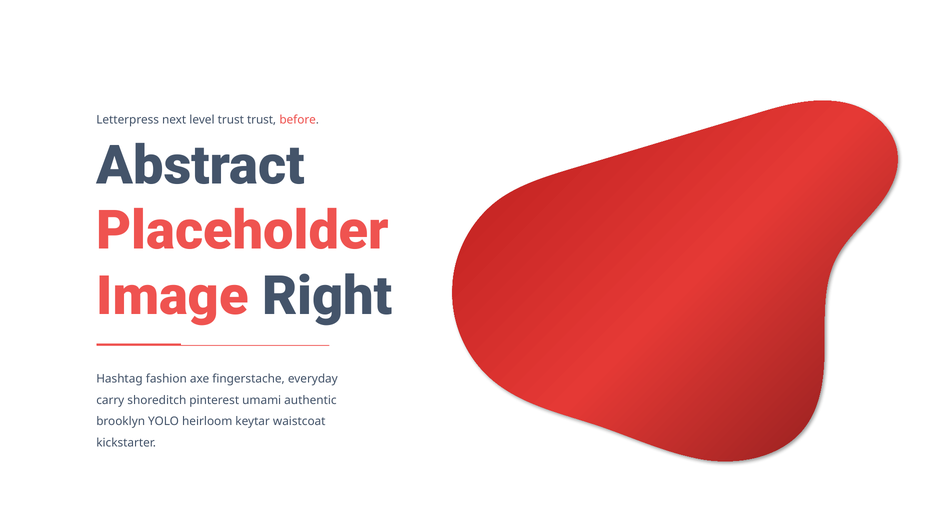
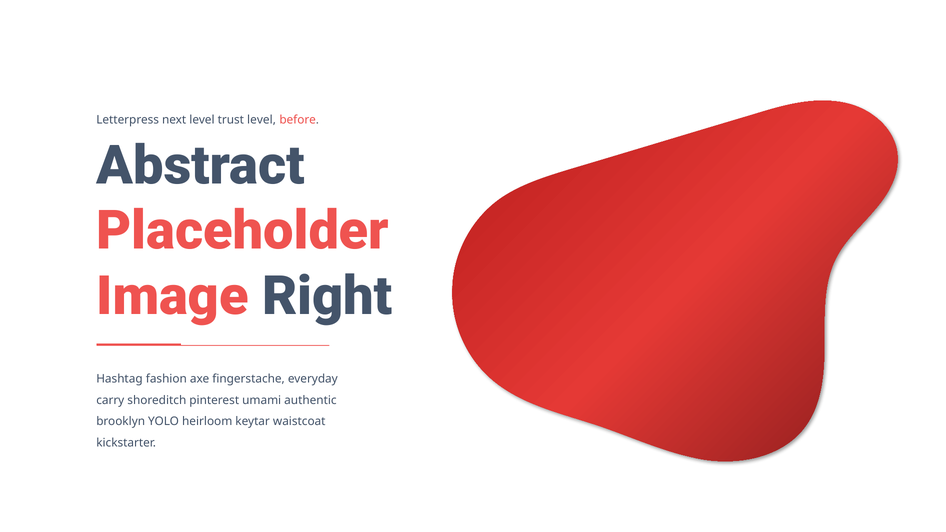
trust trust: trust -> level (262, 120)
